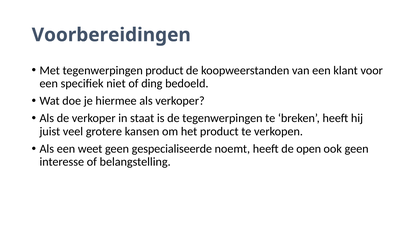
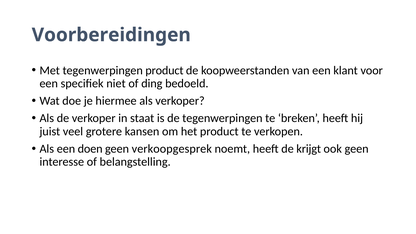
weet: weet -> doen (90, 149)
gespecialiseerde: gespecialiseerde -> verkoopgesprek (172, 149)
open: open -> krijgt (309, 149)
